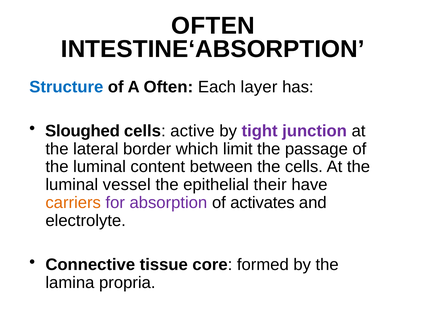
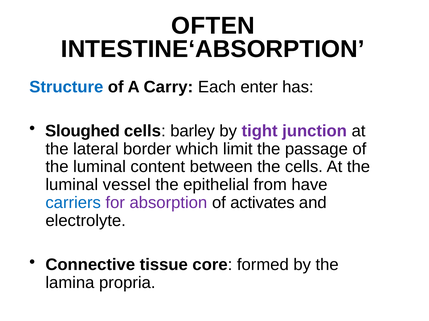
A Often: Often -> Carry (168, 87)
layer: layer -> enter (259, 87)
active: active -> barley (193, 131)
their: their -> from (270, 185)
carriers colour: orange -> blue (73, 203)
